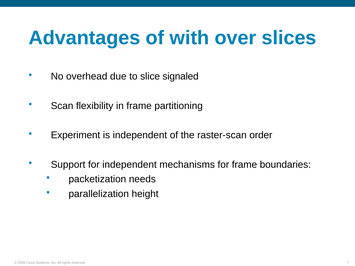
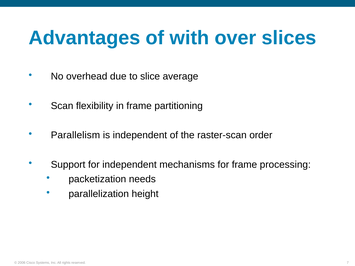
signaled: signaled -> average (181, 76)
Experiment: Experiment -> Parallelism (75, 135)
boundaries: boundaries -> processing (285, 165)
